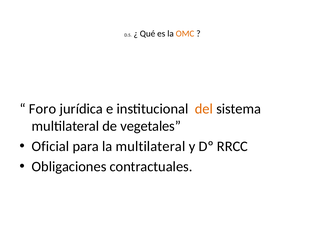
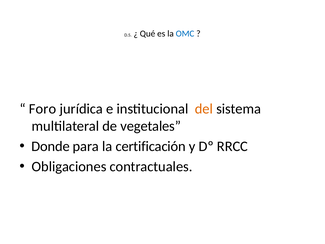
OMC colour: orange -> blue (185, 34)
Oficial: Oficial -> Donde (51, 146)
la multilateral: multilateral -> certificación (151, 146)
